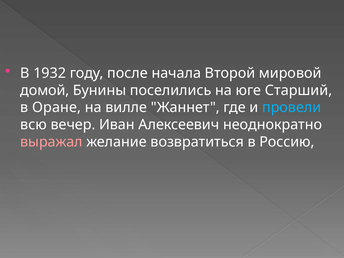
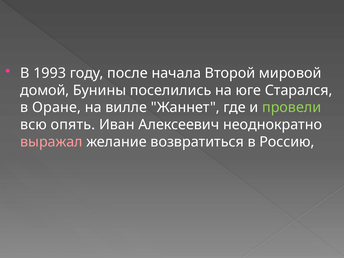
1932: 1932 -> 1993 (50, 73)
Старший: Старший -> Старался (299, 90)
провели colour: light blue -> light green (292, 108)
вечер: вечер -> опять (73, 125)
